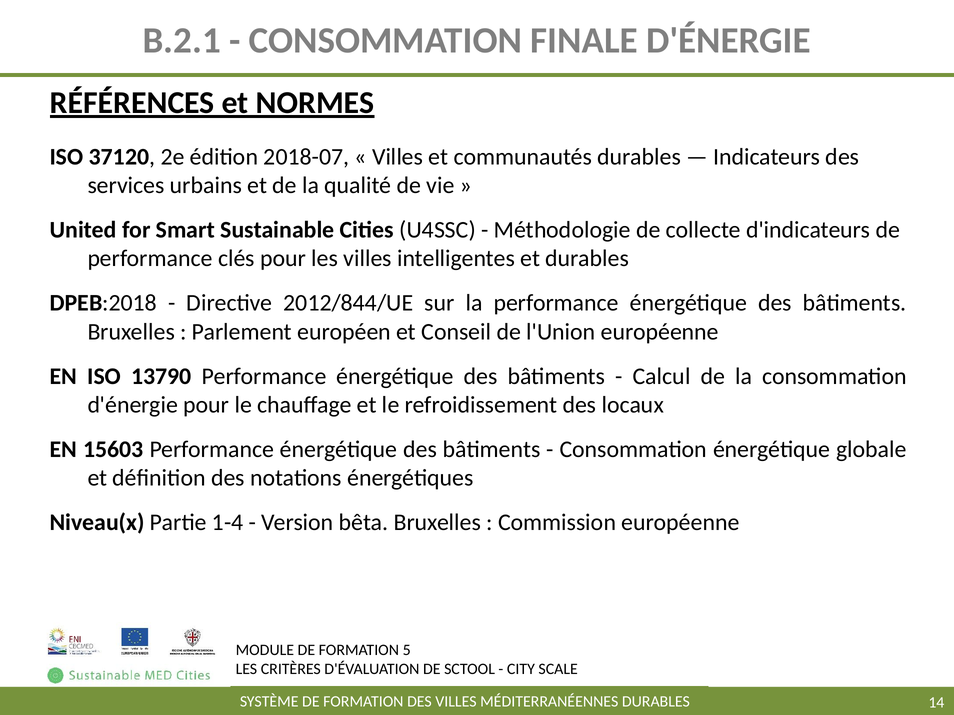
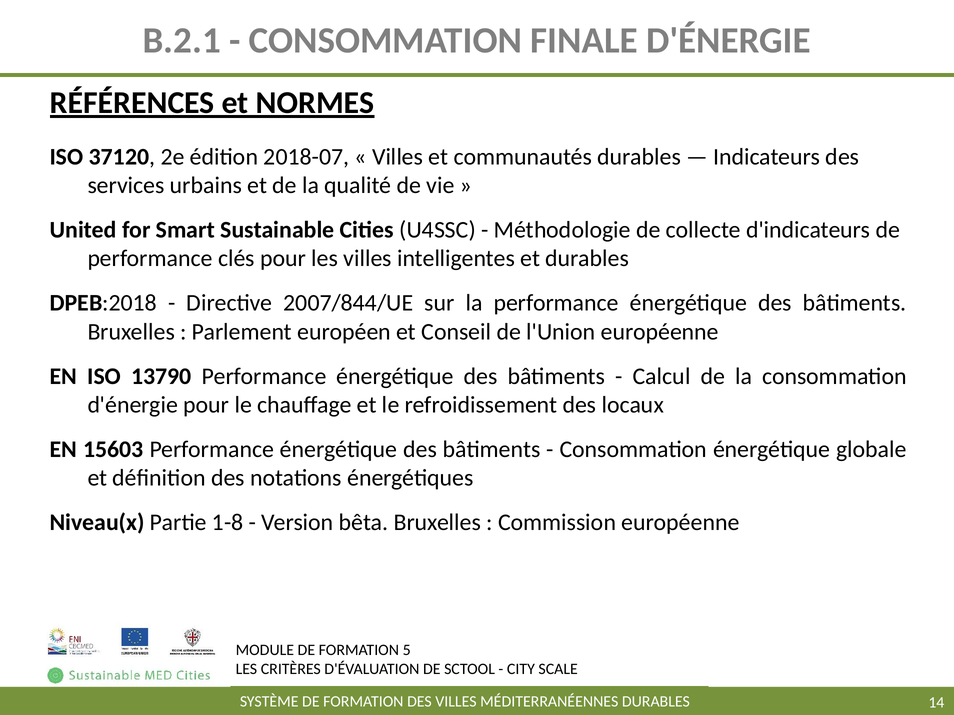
2012/844/UE: 2012/844/UE -> 2007/844/UE (348, 303)
1-4: 1-4 -> 1-8 (228, 523)
